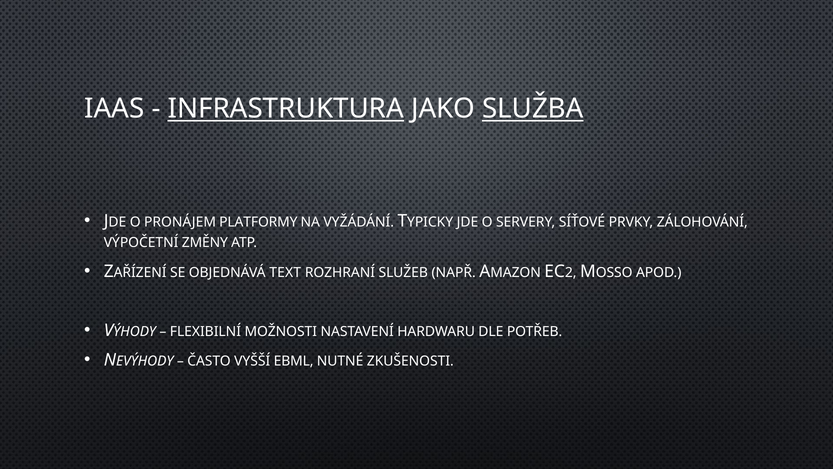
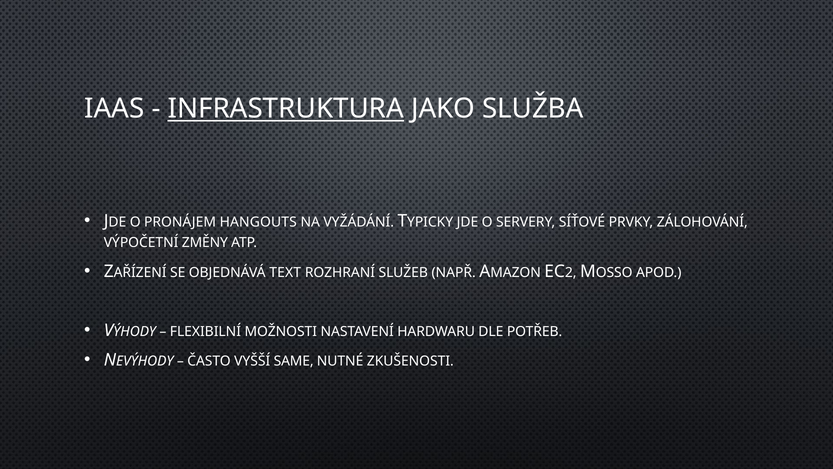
SLUŽBA underline: present -> none (533, 109)
PLATFORMY: PLATFORMY -> HANGOUTS (258, 222)
EBML: EBML -> SAME (294, 361)
